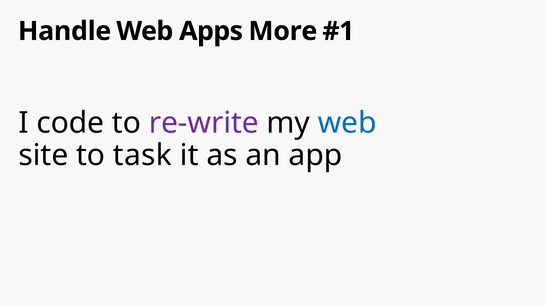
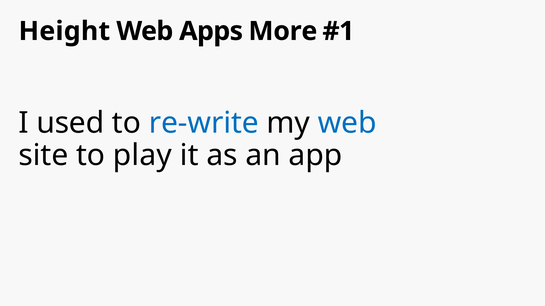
Handle: Handle -> Height (64, 31)
code: code -> used (70, 123)
re-write colour: purple -> blue (204, 123)
task: task -> play (142, 156)
